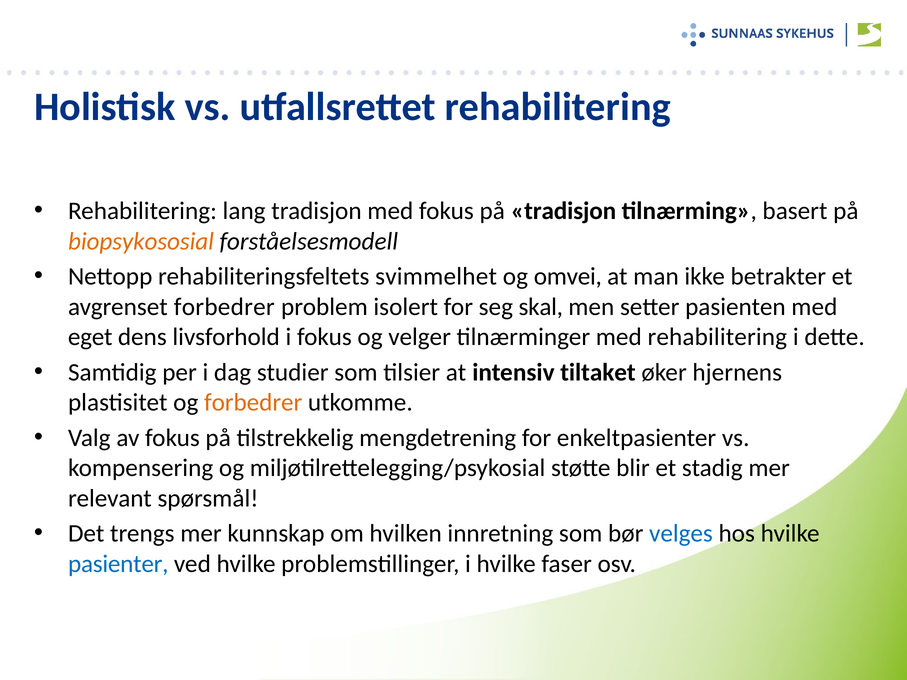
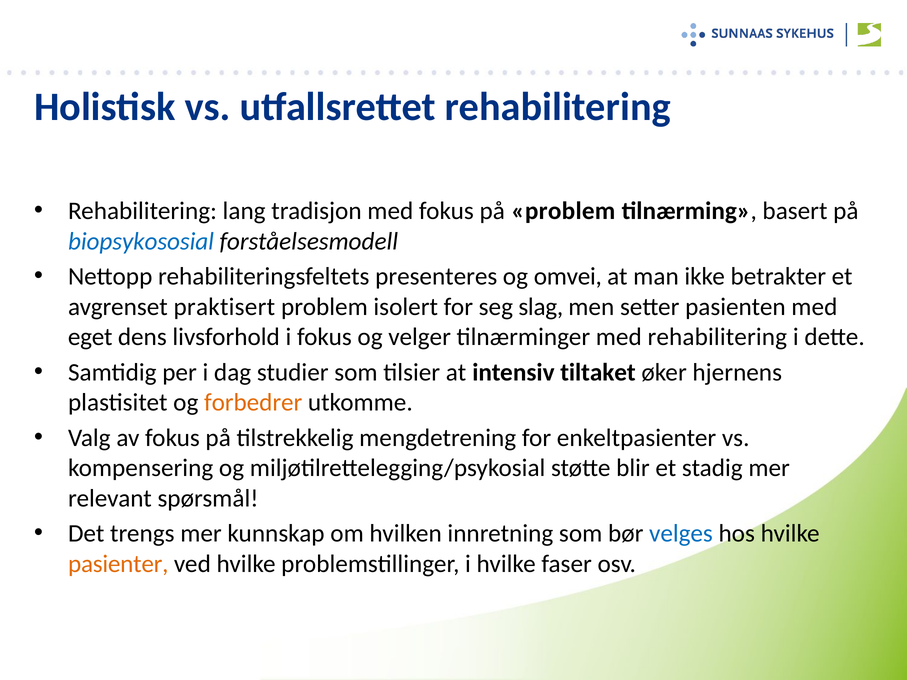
på tradisjon: tradisjon -> problem (563, 211)
biopsykososial colour: orange -> blue (141, 241)
svimmelhet: svimmelhet -> presenteres (436, 277)
avgrenset forbedrer: forbedrer -> praktisert (224, 307)
skal: skal -> slag (541, 307)
pasienter colour: blue -> orange (118, 564)
